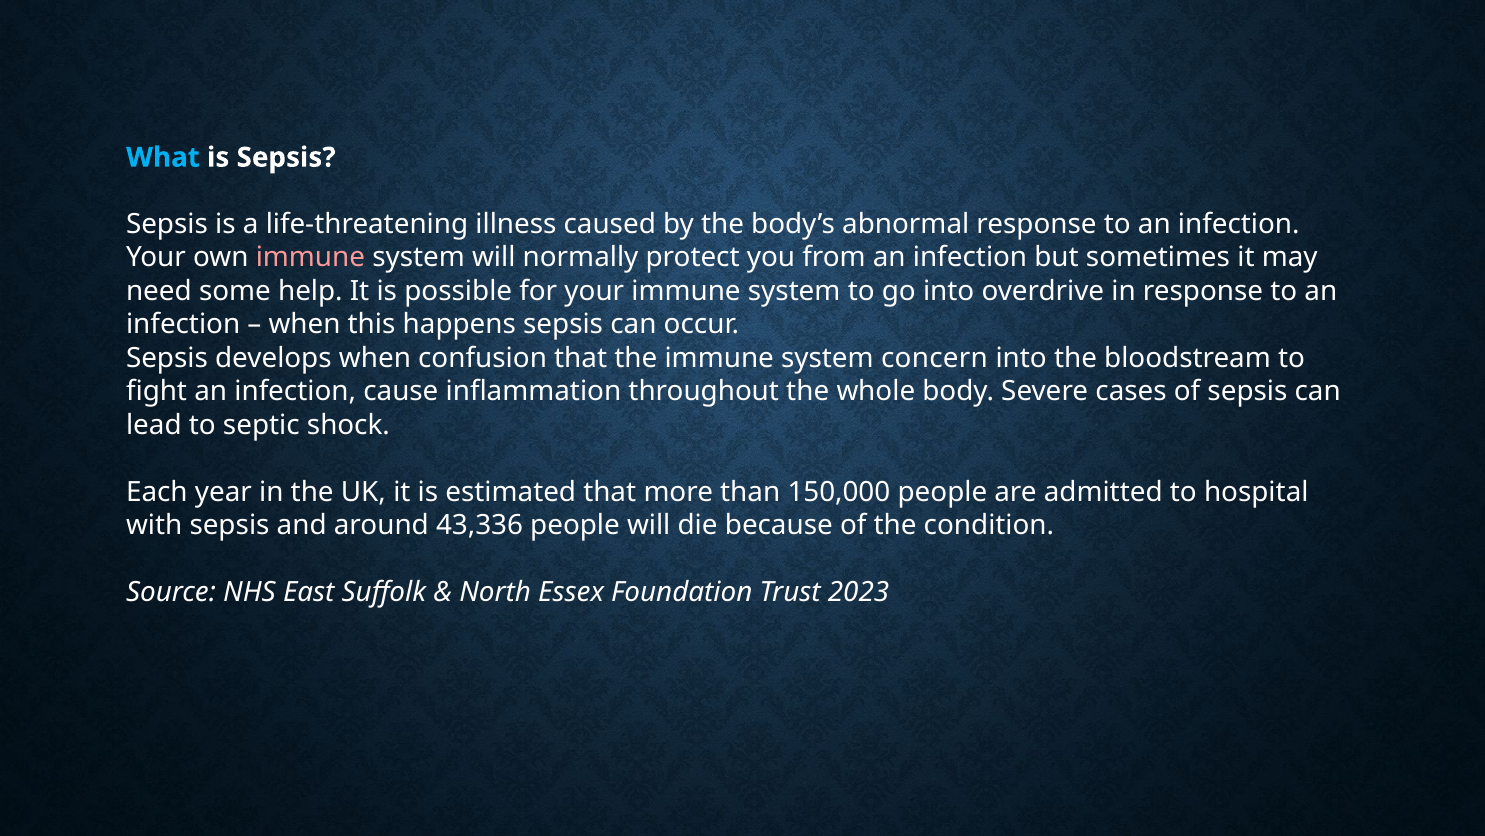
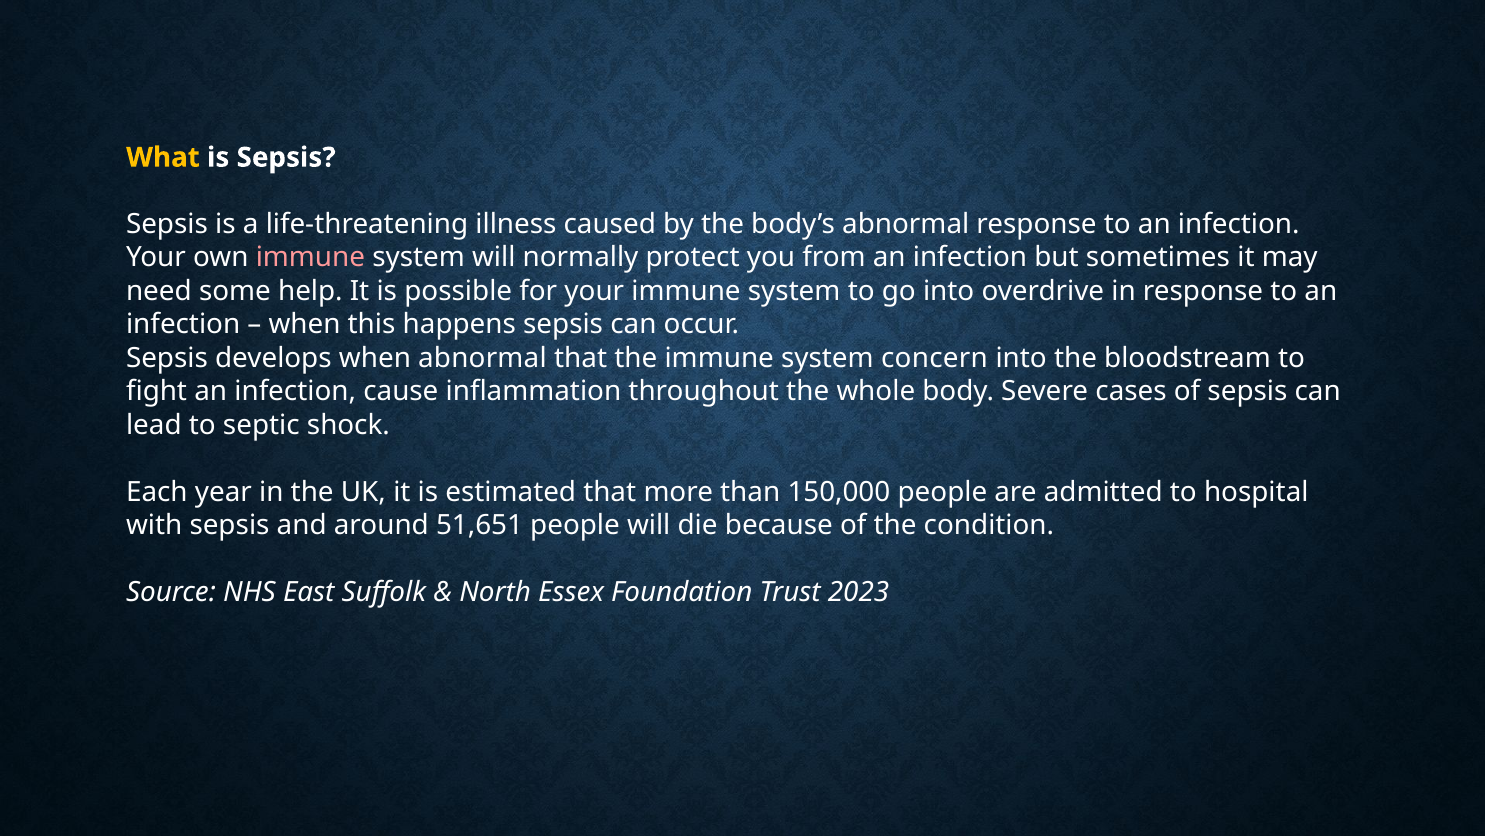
What colour: light blue -> yellow (163, 157)
when confusion: confusion -> abnormal (482, 358)
43,336: 43,336 -> 51,651 (480, 525)
